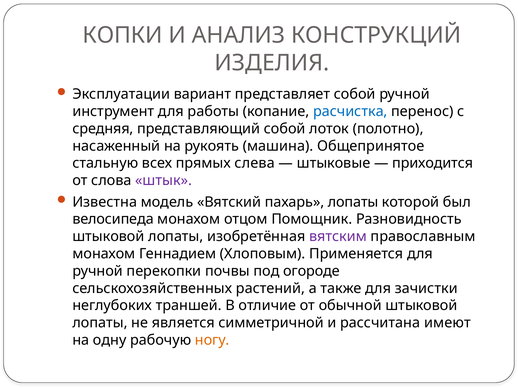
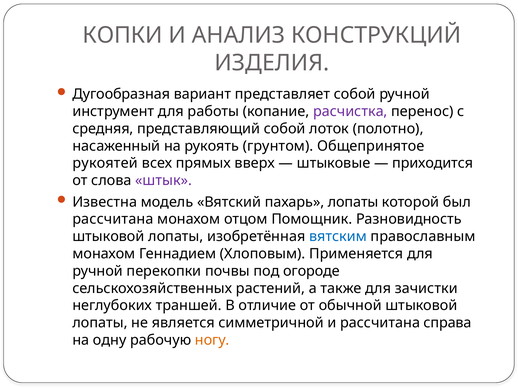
Эксплуатации: Эксплуатации -> Дугообразная (121, 94)
расчистка colour: blue -> purple (350, 112)
машина: машина -> грунтом (278, 146)
стальную: стальную -> рукоятей (105, 163)
слева: слева -> вверх (255, 163)
велосипеда: велосипеда -> рассчитана (113, 219)
вятским colour: purple -> blue (338, 237)
имеют: имеют -> справа (448, 323)
